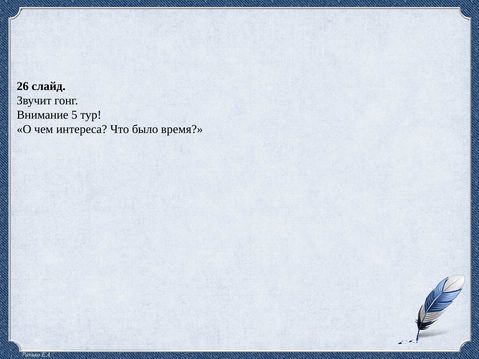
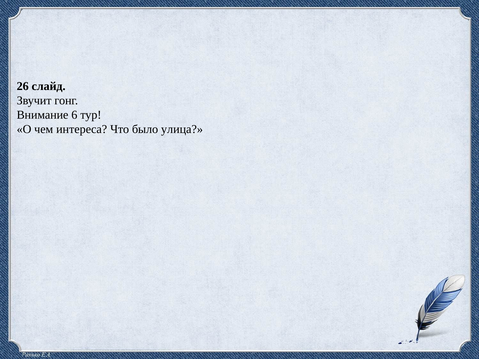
5: 5 -> 6 (74, 115)
время: время -> улица (182, 129)
